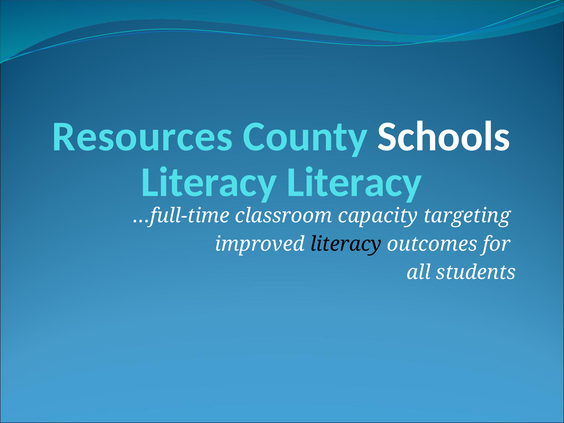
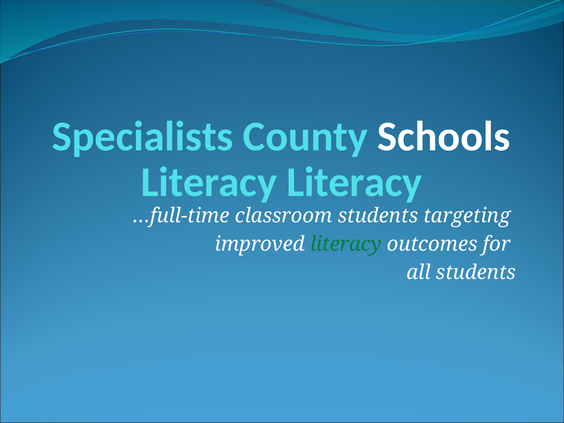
Resources: Resources -> Specialists (143, 136)
classroom capacity: capacity -> students (378, 216)
literacy colour: black -> green (346, 244)
